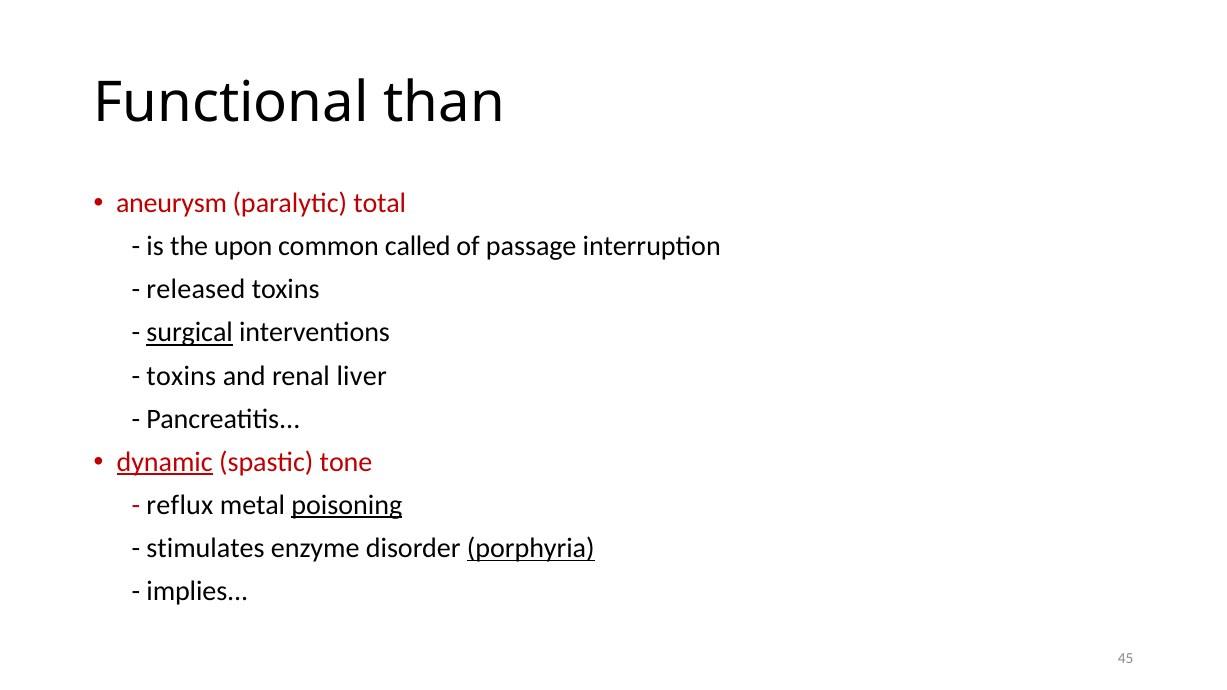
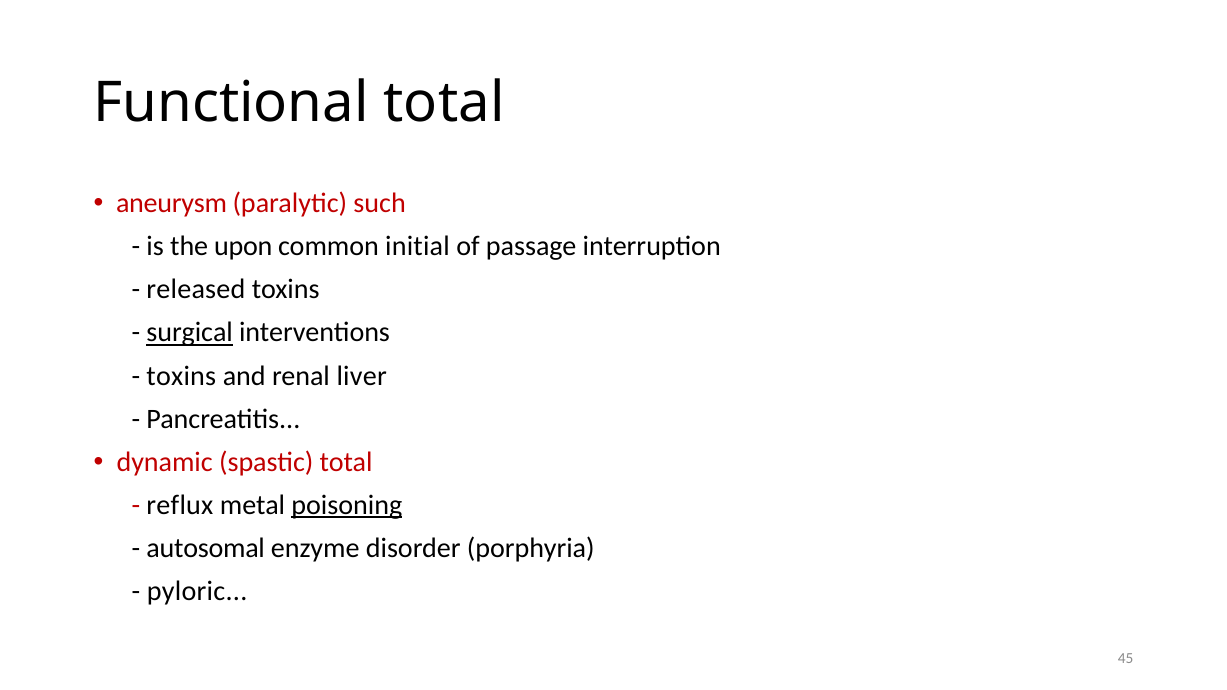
Functional than: than -> total (444, 103)
total: total -> such (380, 203)
called: called -> initial (418, 246)
dynamic underline: present -> none (165, 462)
spastic tone: tone -> total (346, 462)
stimulates: stimulates -> autosomal (206, 549)
porphyria underline: present -> none (531, 549)
implies: implies -> pyloric (197, 592)
